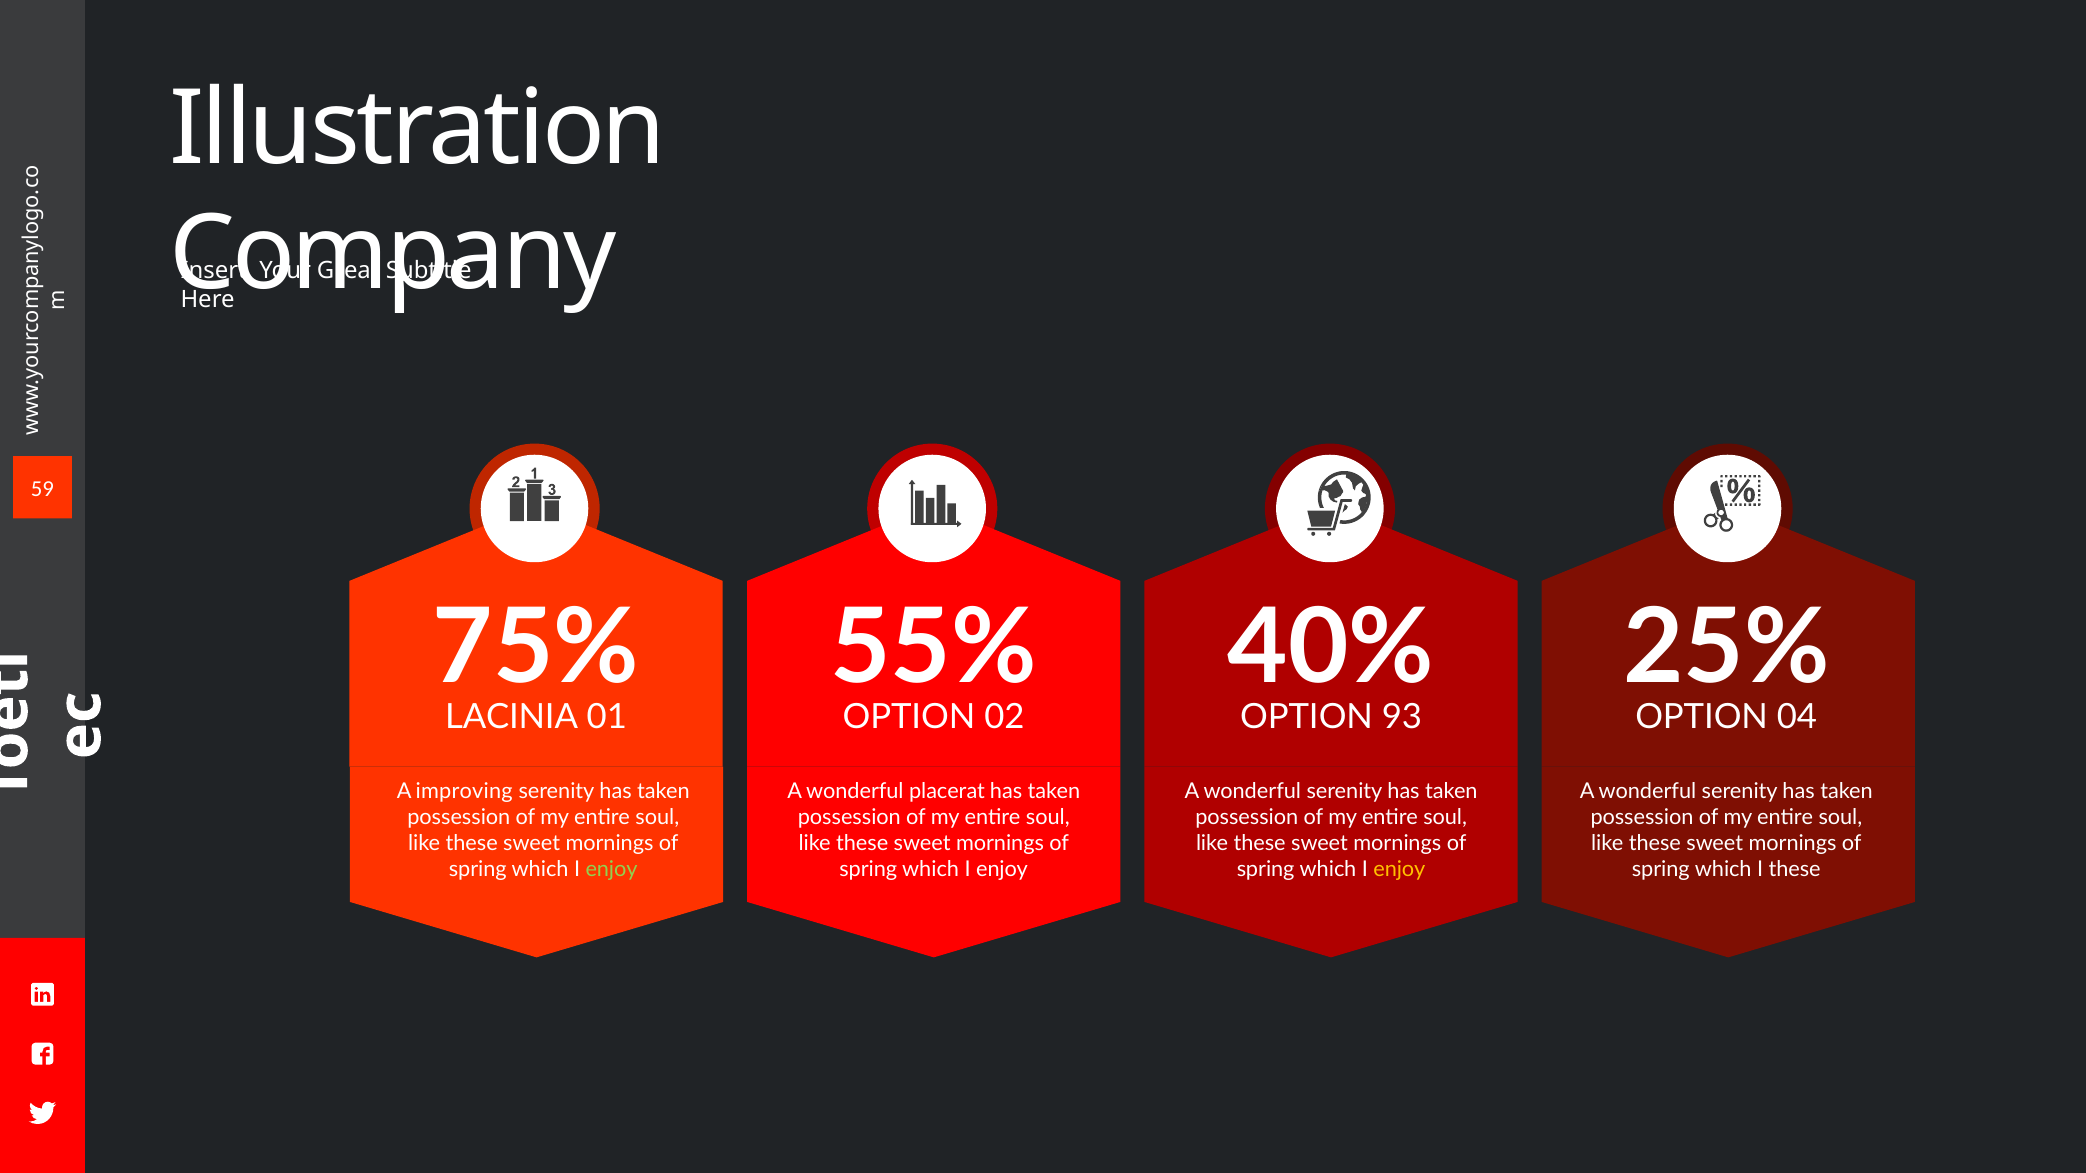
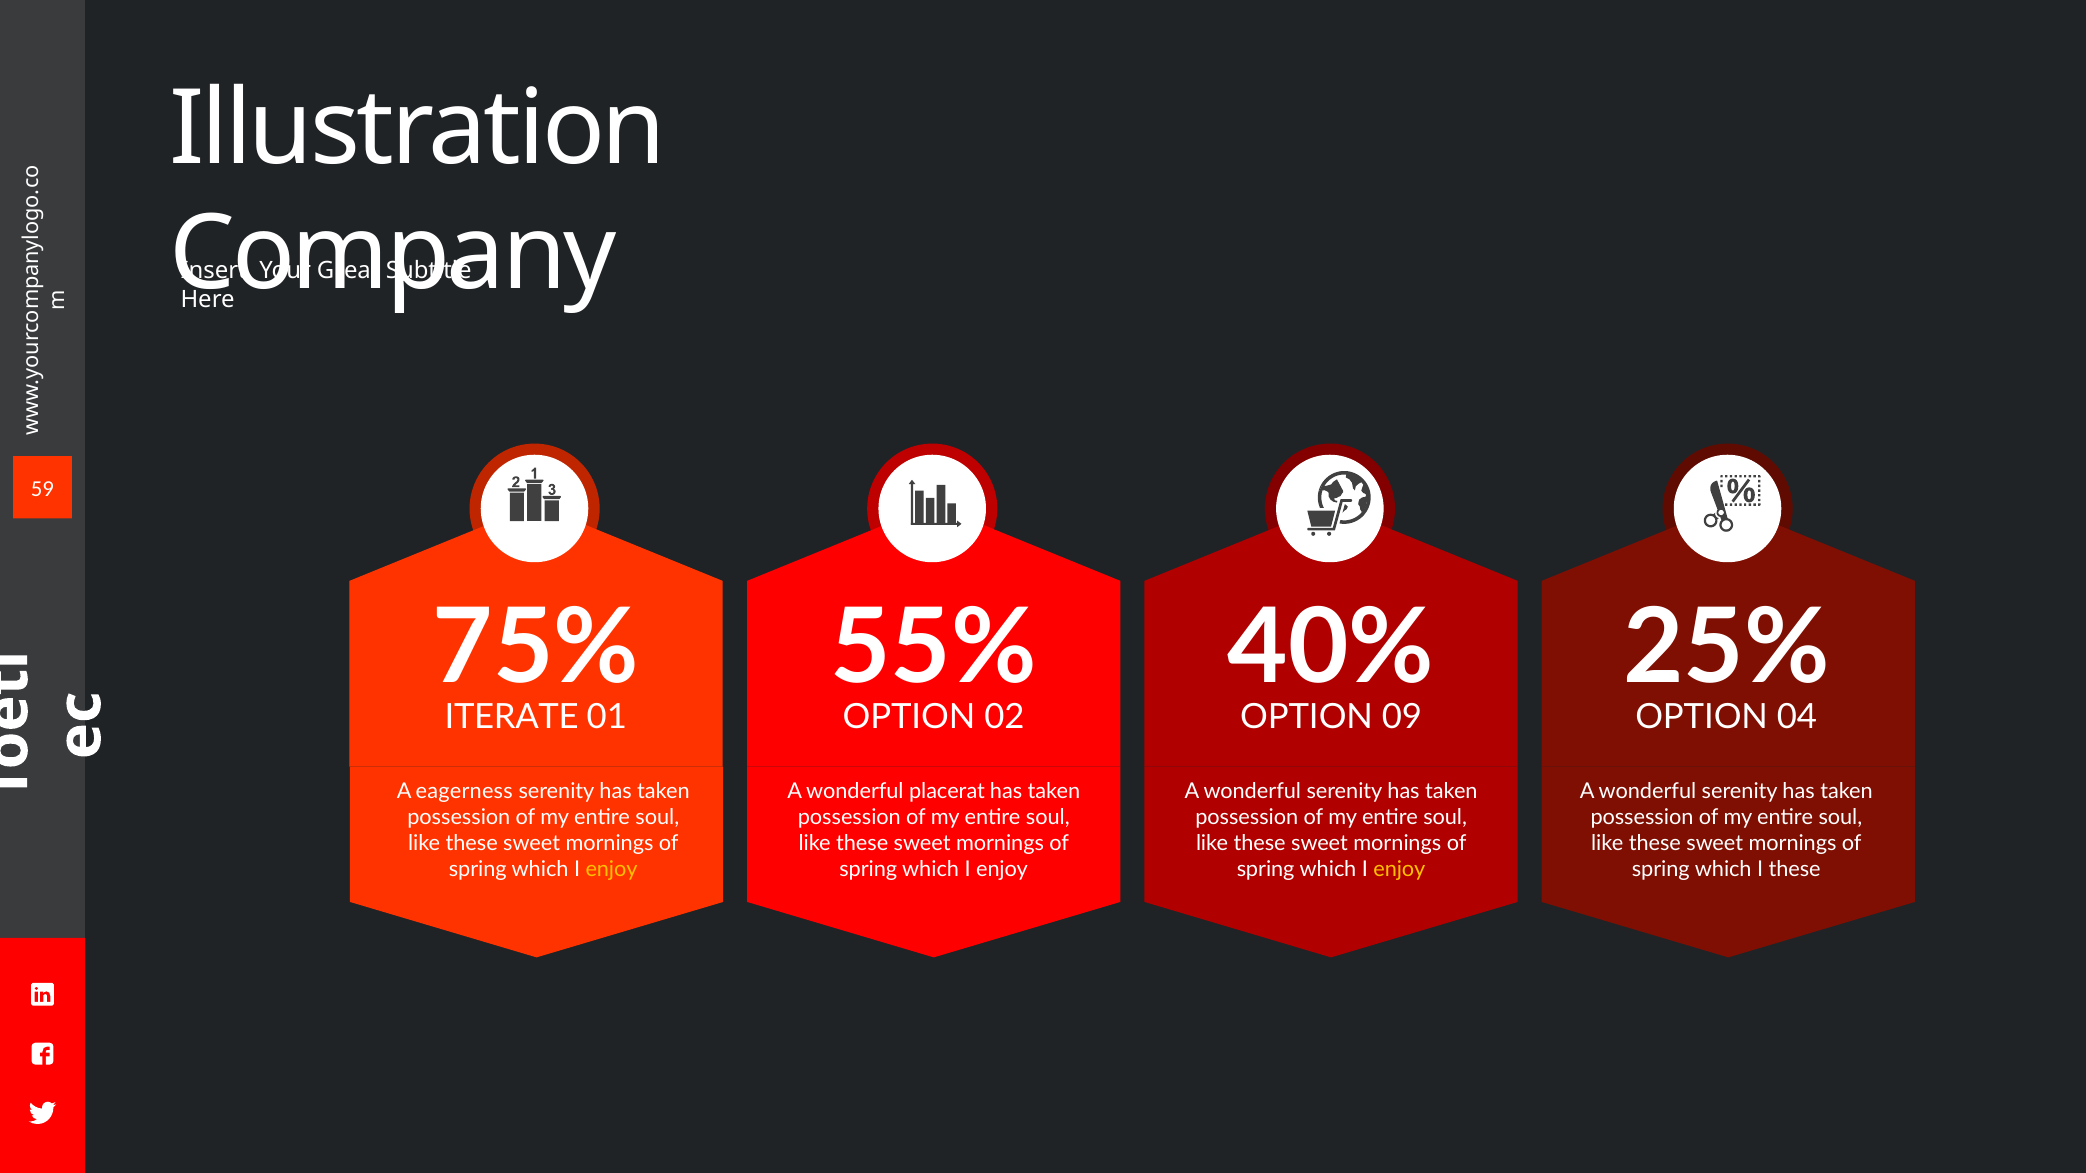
LACINIA: LACINIA -> ITERATE (512, 717)
93: 93 -> 09 (1402, 717)
improving: improving -> eagerness (464, 792)
enjoy colour: light green -> yellow (611, 870)
